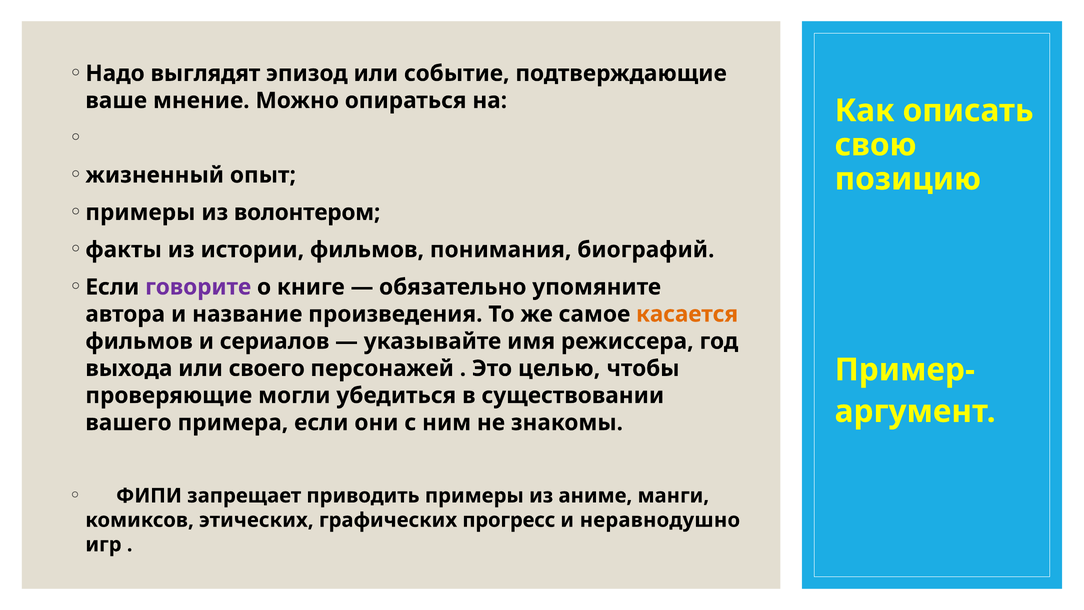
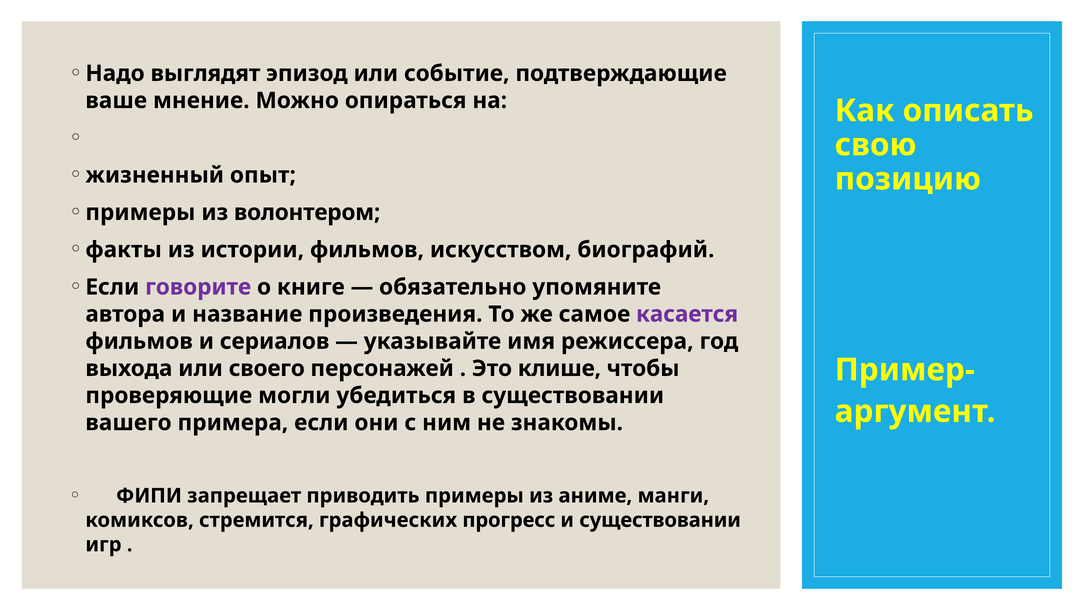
понимания: понимания -> искусством (501, 250)
касается colour: orange -> purple (687, 314)
целью: целью -> клише (559, 368)
этических: этических -> стремится (256, 520)
и неравнодушно: неравнодушно -> существовании (660, 520)
